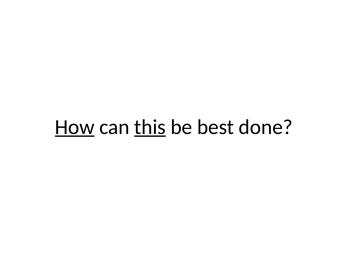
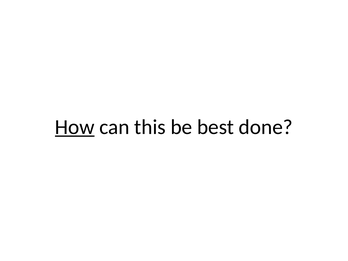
this underline: present -> none (150, 127)
